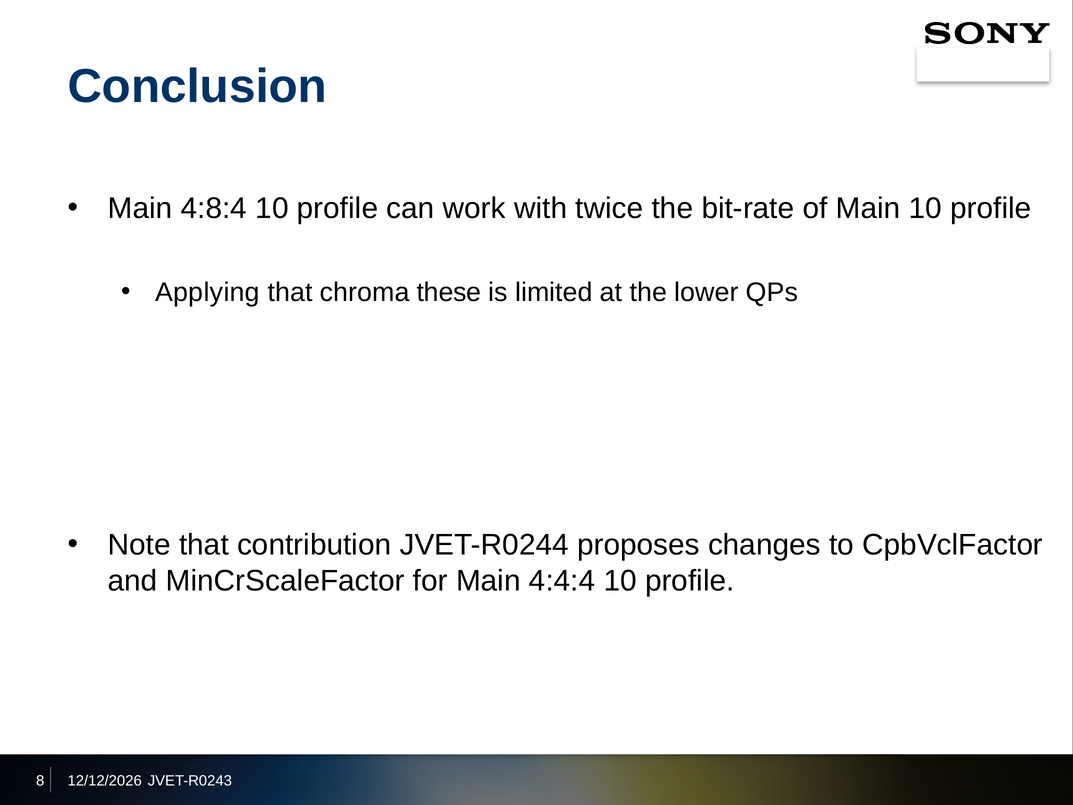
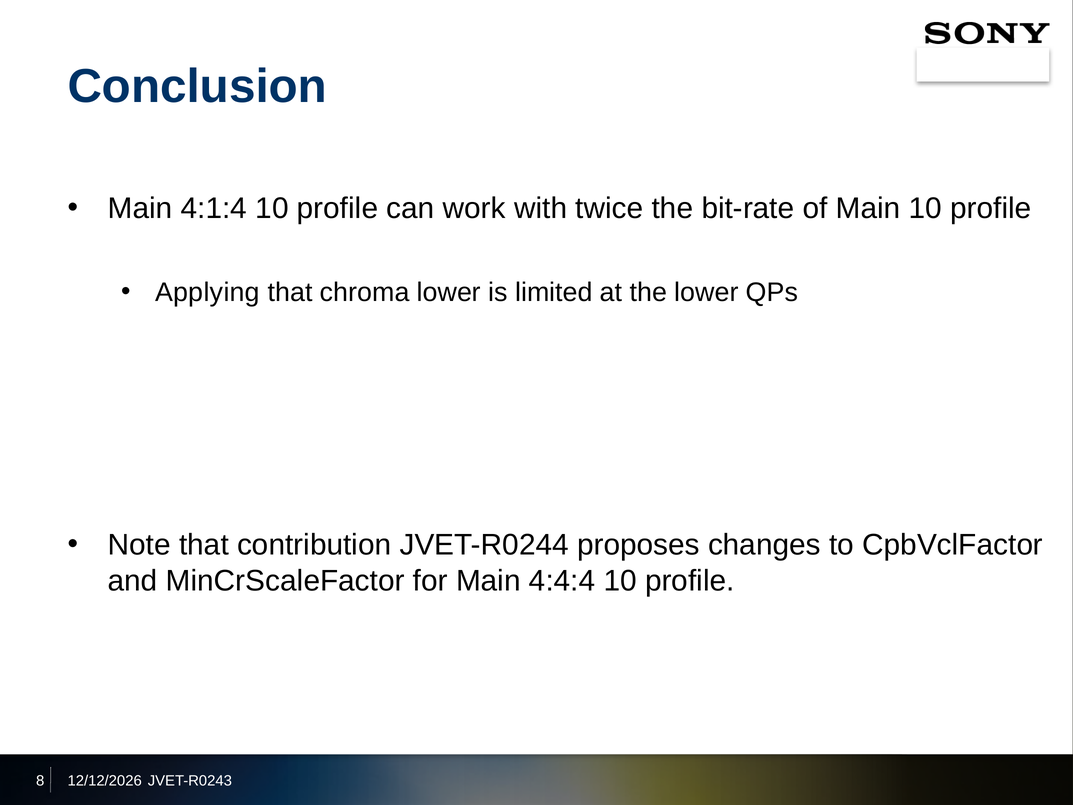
4:8:4: 4:8:4 -> 4:1:4 (214, 208)
chroma these: these -> lower (449, 292)
